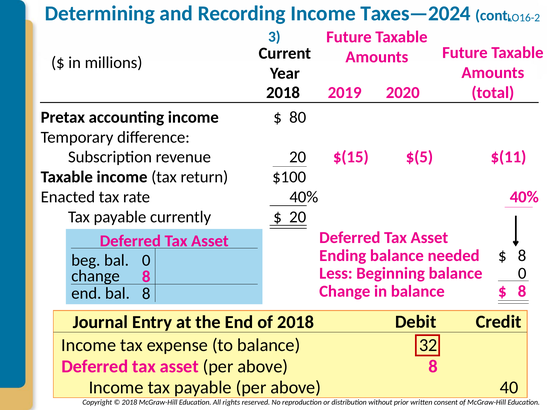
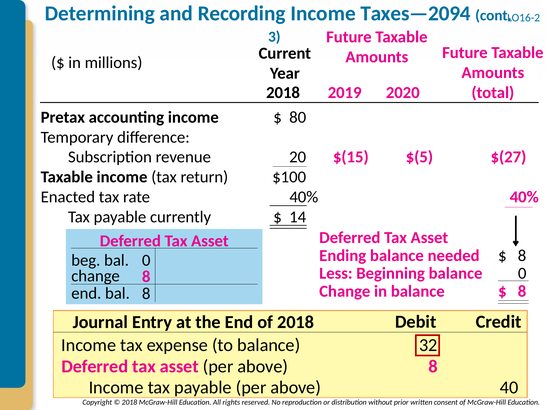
Taxes—2024: Taxes—2024 -> Taxes—2094 (416, 13)
$(11: $(11 -> $(27 (508, 157)
20: 20 -> 14 (298, 217)
